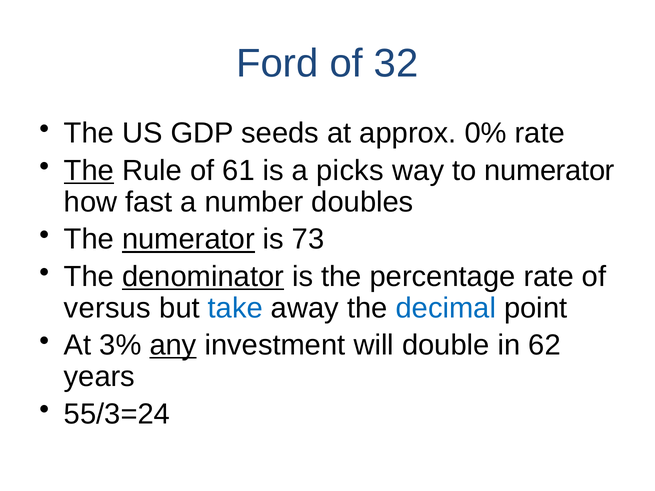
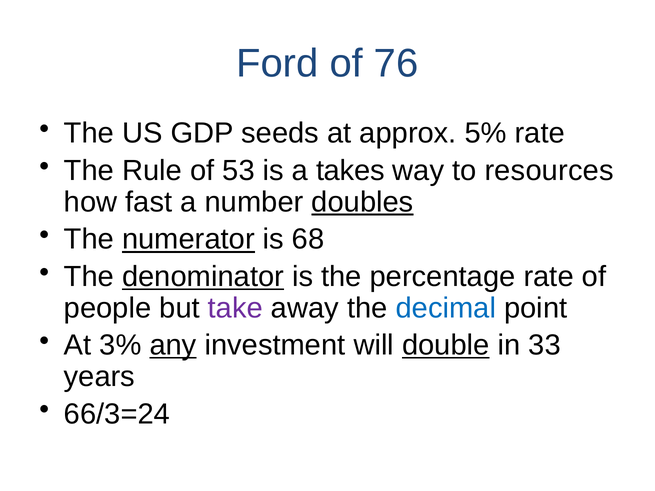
32: 32 -> 76 (396, 63)
0%: 0% -> 5% (486, 133)
The underline: present -> none (89, 171)
61: 61 -> 53 (239, 171)
picks: picks -> takes (350, 171)
to numerator: numerator -> resources (549, 171)
doubles underline: none -> present (362, 202)
73: 73 -> 68 (308, 239)
versus: versus -> people (108, 308)
take colour: blue -> purple (235, 308)
double underline: none -> present (446, 346)
62: 62 -> 33 (545, 346)
55/3=24: 55/3=24 -> 66/3=24 (117, 414)
